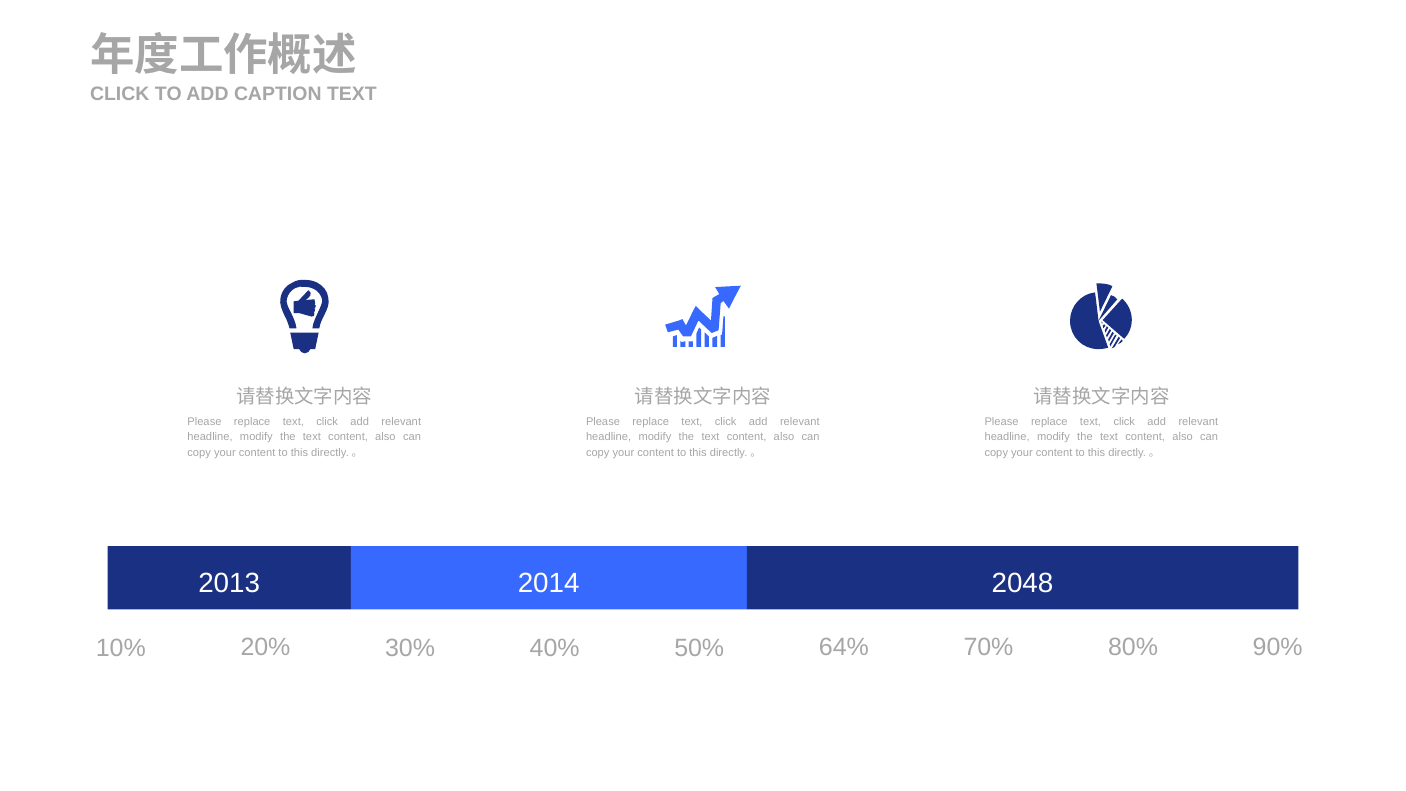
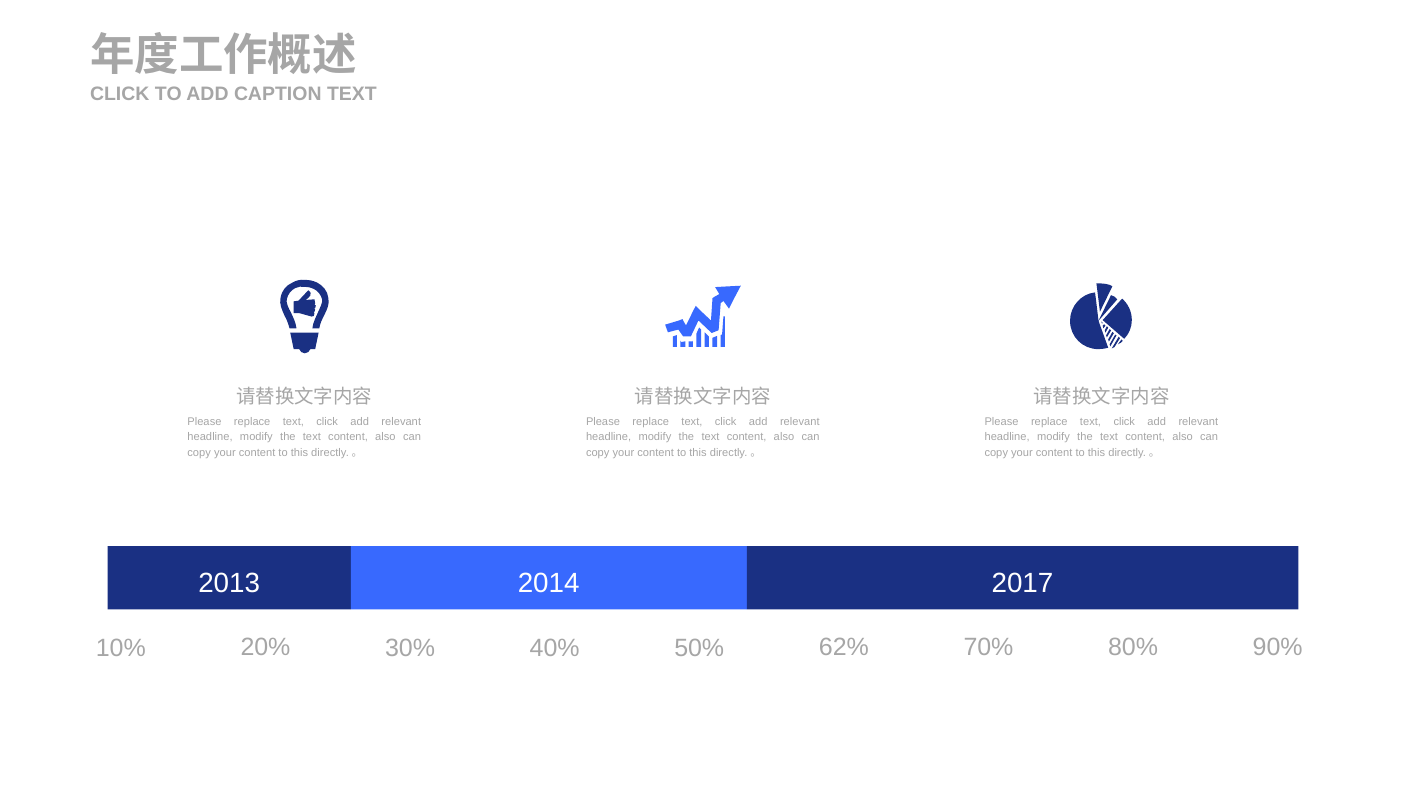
2048: 2048 -> 2017 (1022, 583)
64%: 64% -> 62% (844, 647)
